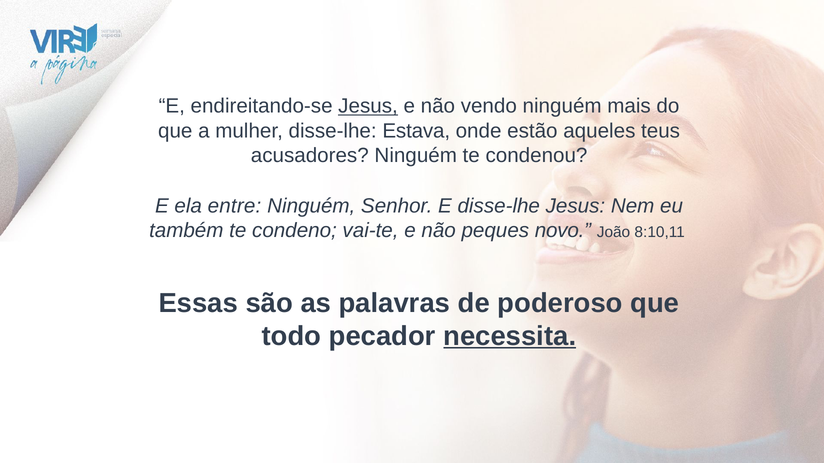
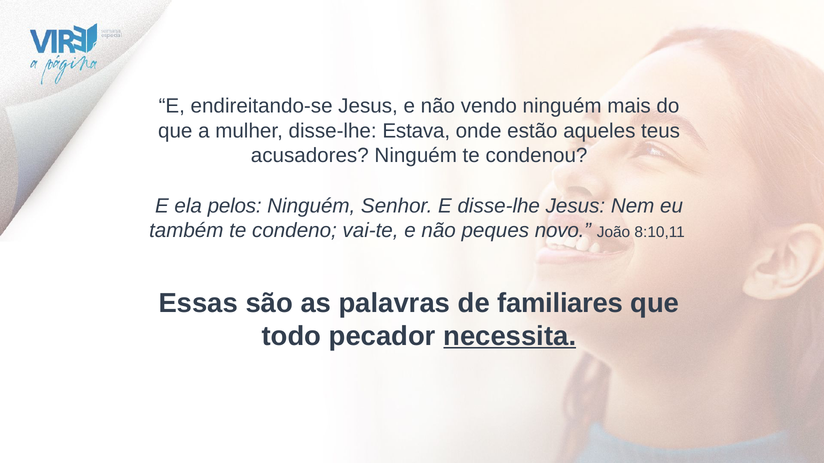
Jesus underline: present -> none (368, 106)
entre: entre -> pelos (235, 206)
poderoso: poderoso -> familiares (560, 304)
